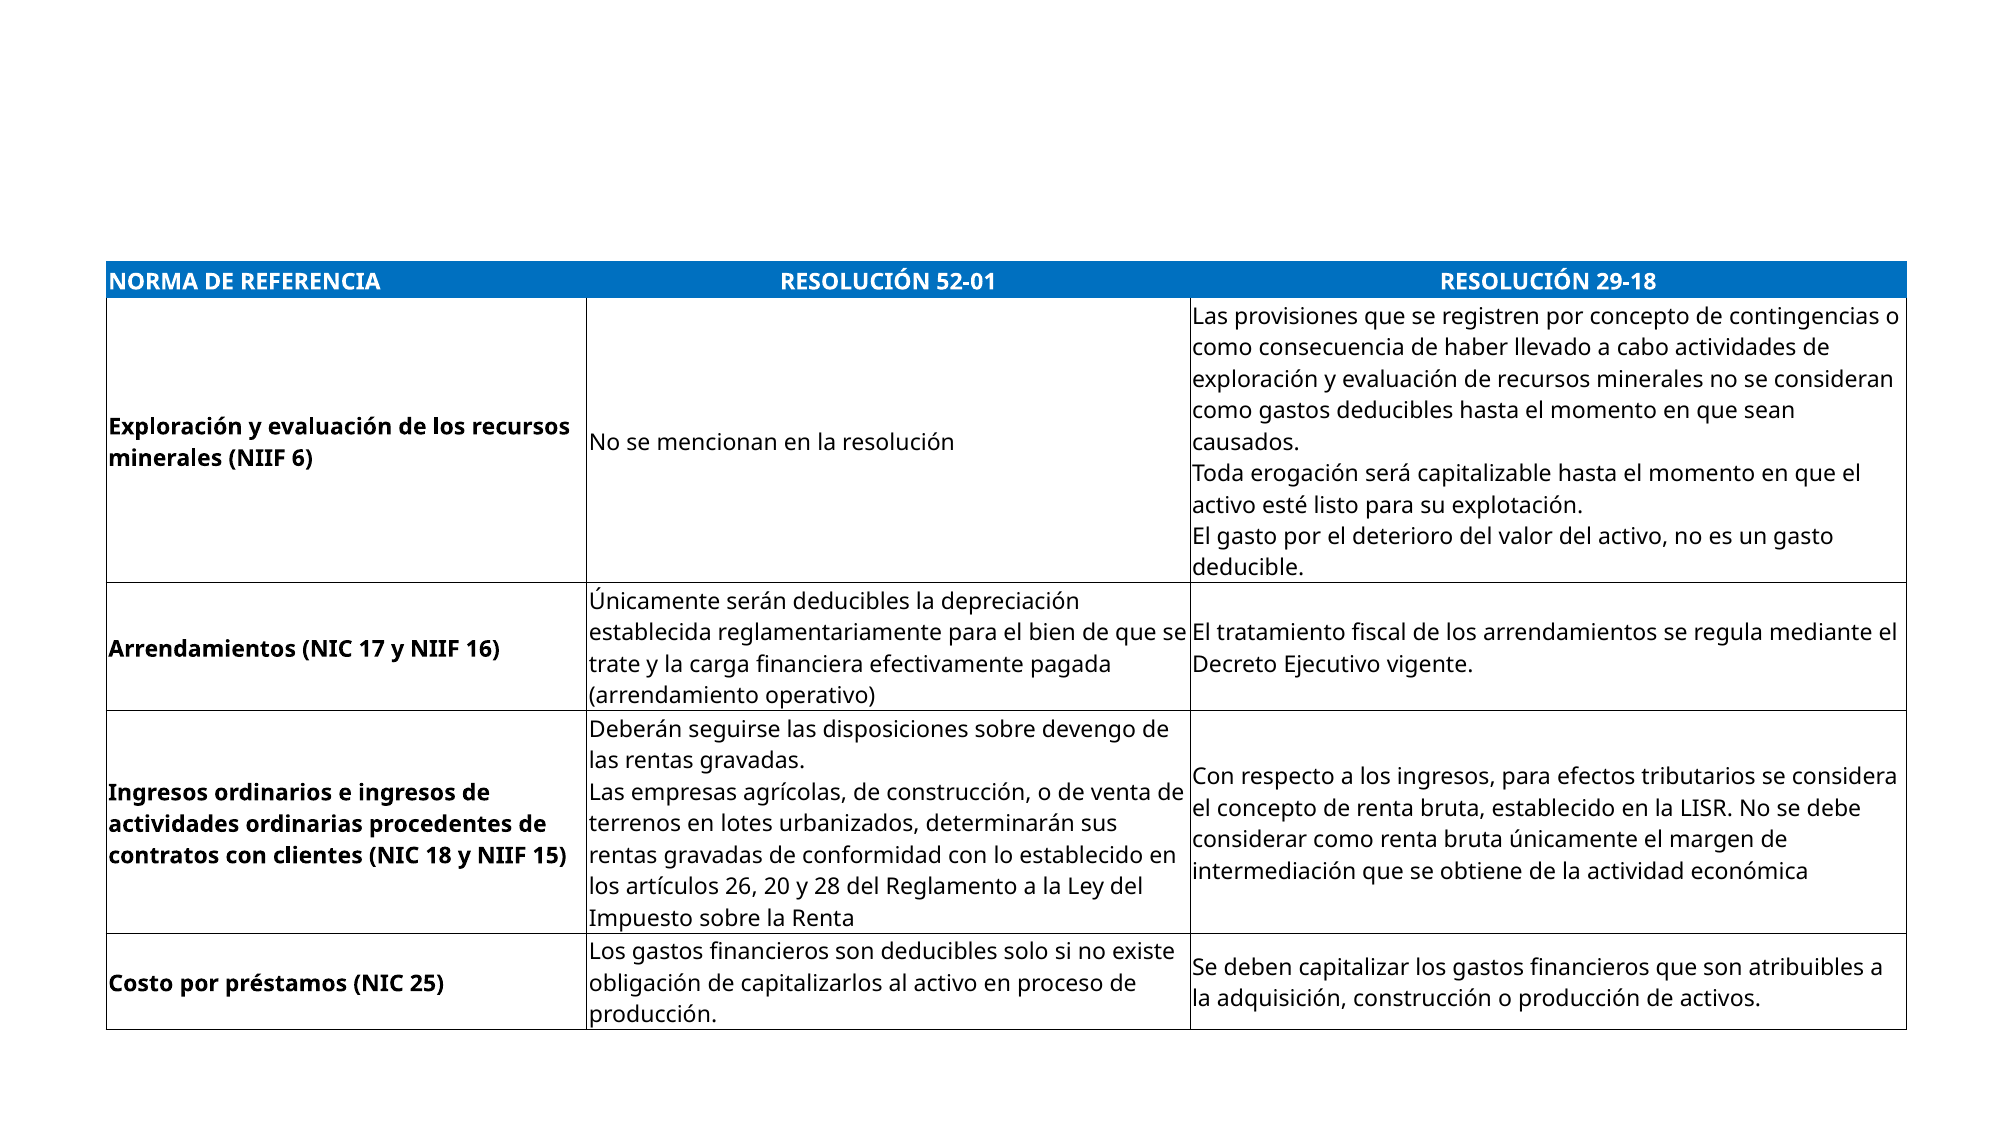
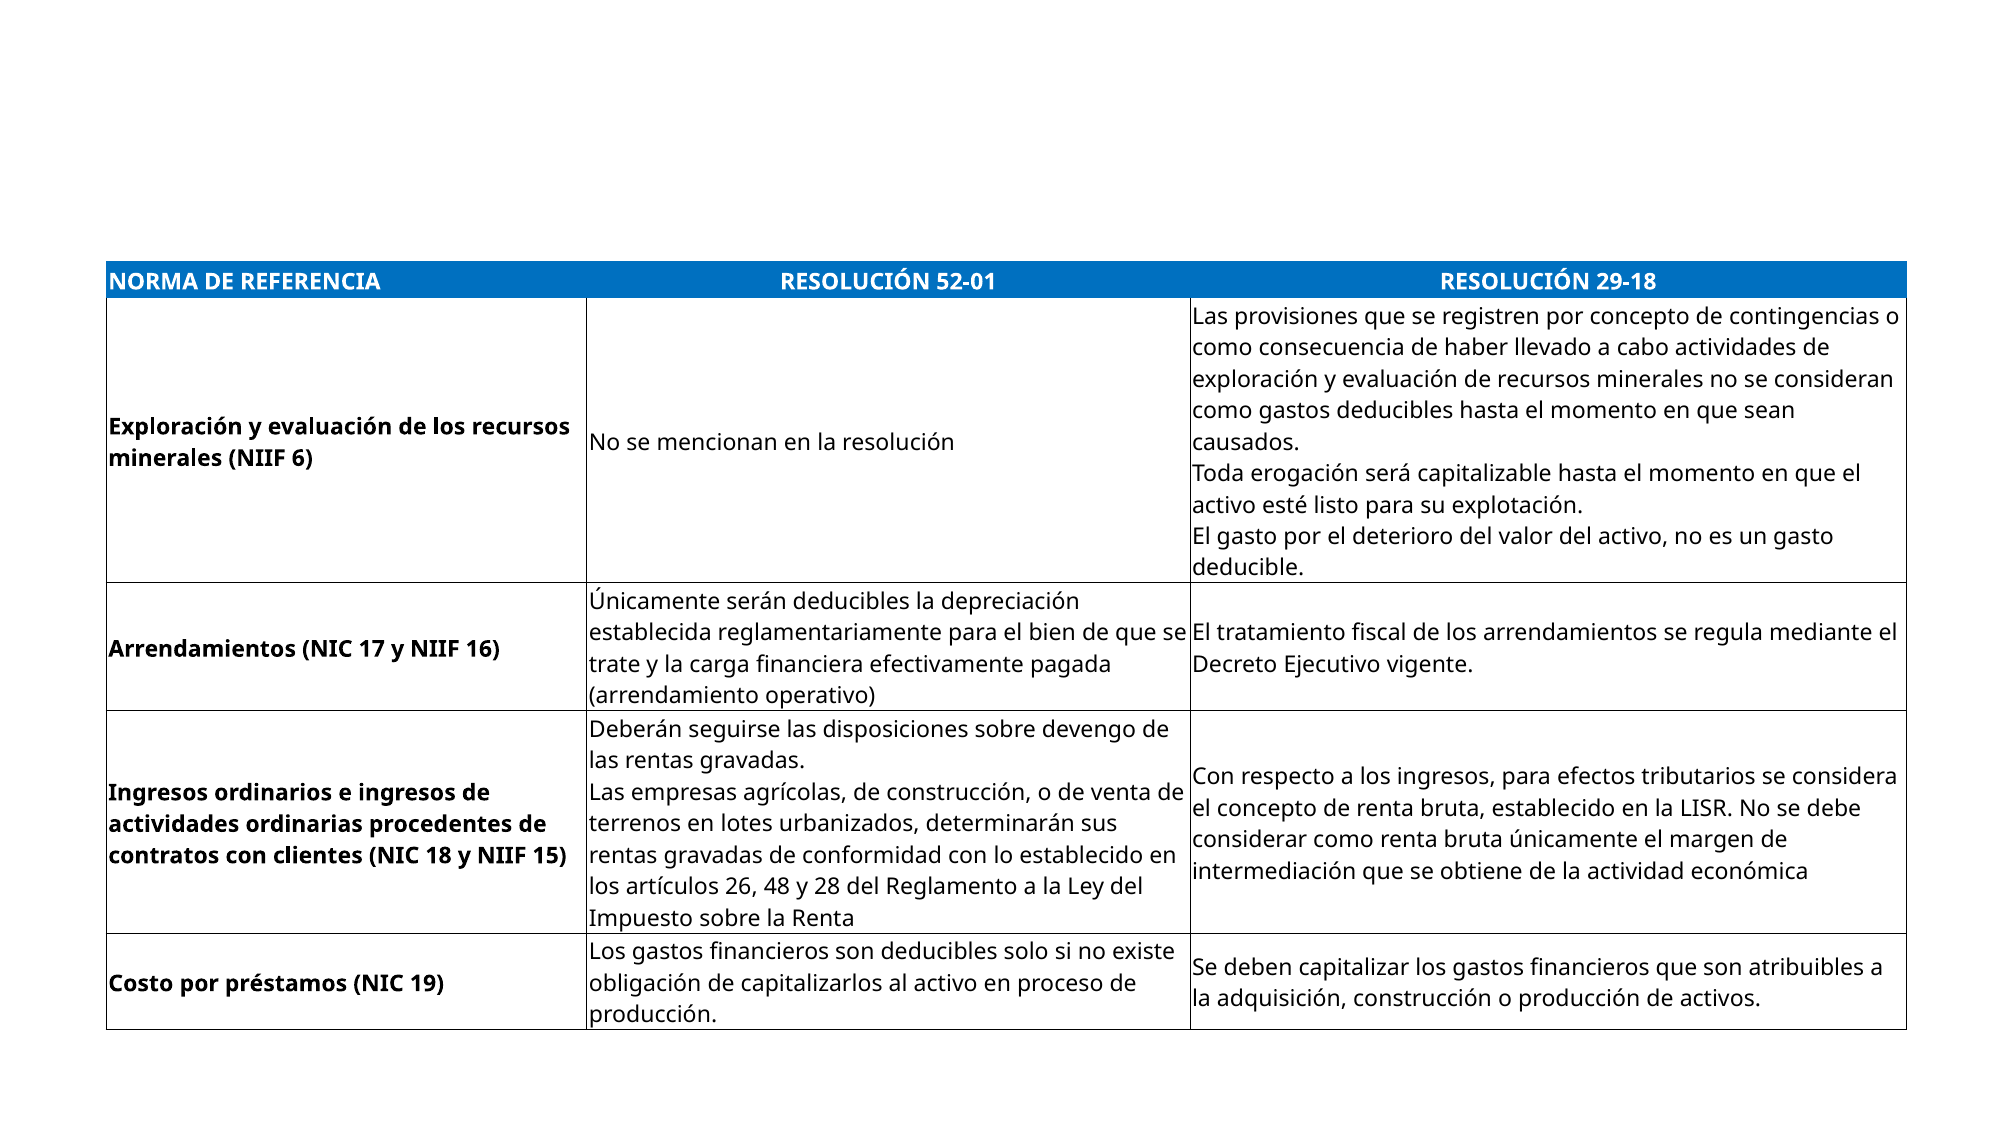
20: 20 -> 48 (777, 887)
25: 25 -> 19 (427, 983)
